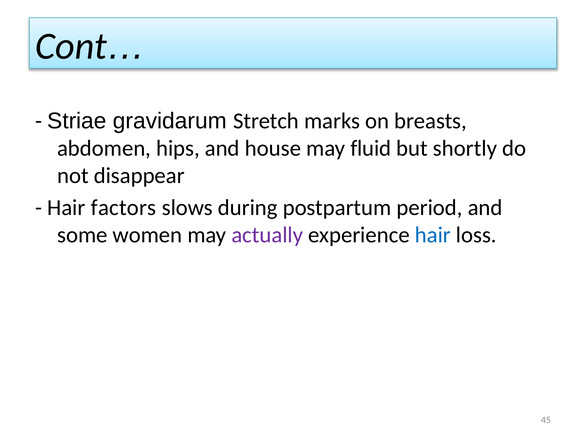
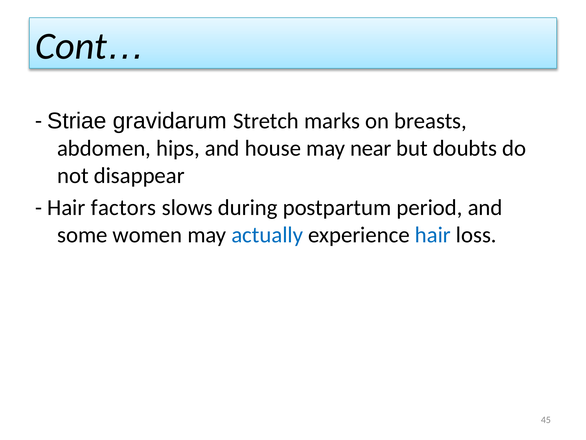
fluid: fluid -> near (371, 148)
shortly: shortly -> doubts (465, 148)
actually colour: purple -> blue (267, 235)
